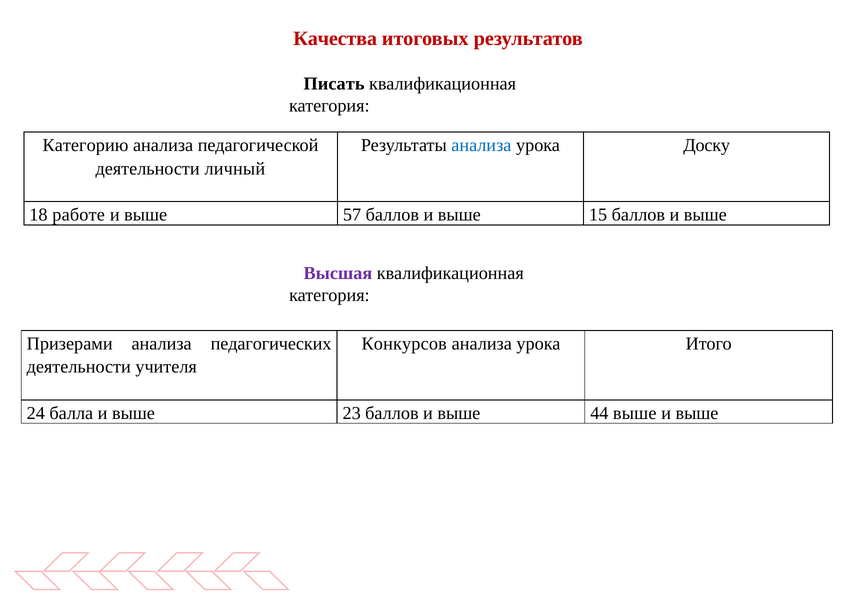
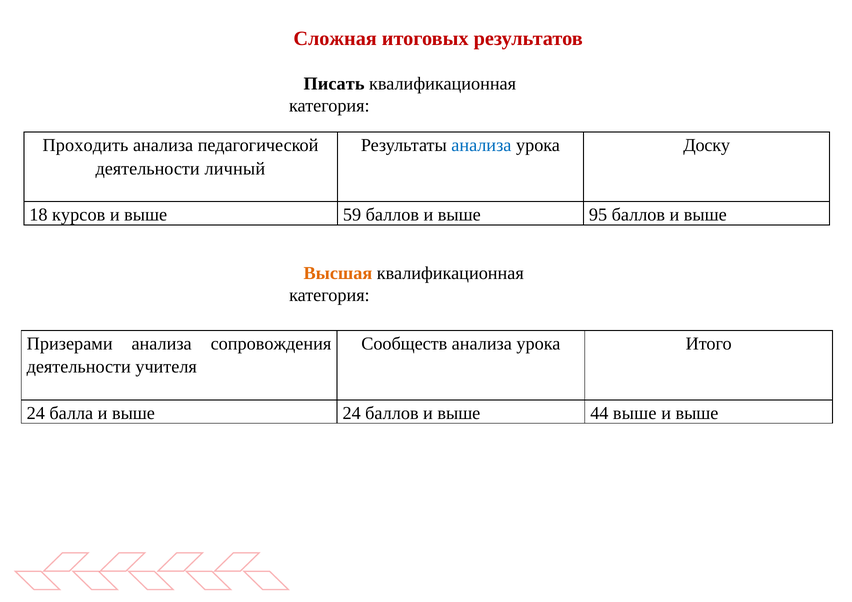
Качества: Качества -> Сложная (335, 39)
Категорию: Категорию -> Проходить (85, 146)
работе: работе -> курсов (79, 215)
57: 57 -> 59 (352, 215)
15: 15 -> 95 (598, 215)
Высшая colour: purple -> orange (338, 273)
педагогических: педагогических -> сопровождения (271, 344)
Конкурсов: Конкурсов -> Сообществ (404, 344)
выше 23: 23 -> 24 (352, 414)
